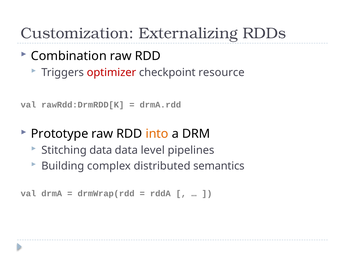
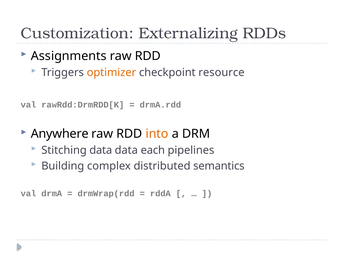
Combination: Combination -> Assignments (69, 56)
optimizer colour: red -> orange (111, 72)
Prototype: Prototype -> Anywhere (60, 134)
level: level -> each (153, 150)
